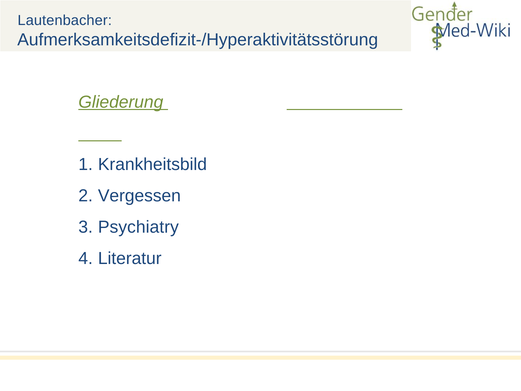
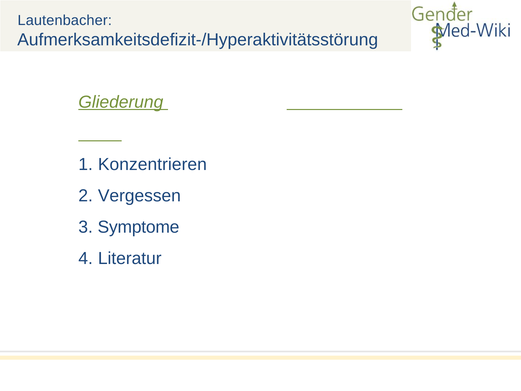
Krankheitsbild: Krankheitsbild -> Konzentrieren (152, 164)
Psychiatry: Psychiatry -> Symptome (139, 227)
